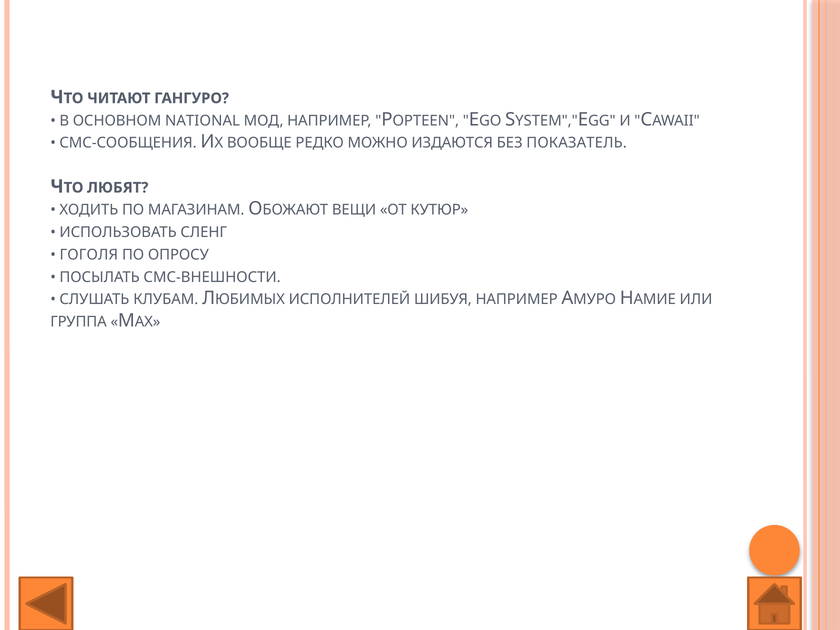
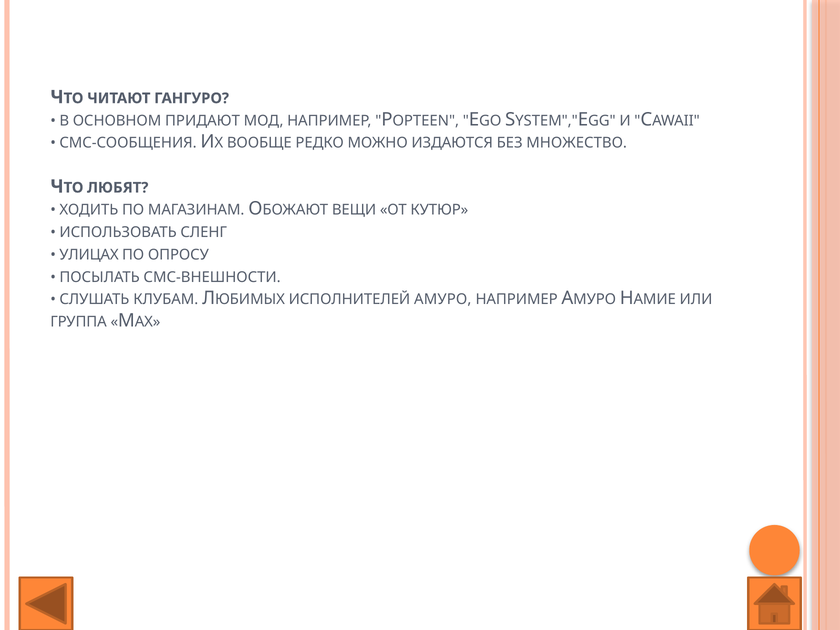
NATIONAL: NATIONAL -> ПРИДАЮТ (202, 121)
ПОКАЗАТЕЛЬ: ПОКАЗАТЕЛЬ -> МНОЖЕСТВО (577, 143)
ГОГОЛЯ: ГОГОЛЯ -> УЛИЦАХ (89, 255)
ИСПОЛНИТЕЛЕЙ ШИБУЯ: ШИБУЯ -> АМУРО (443, 299)
